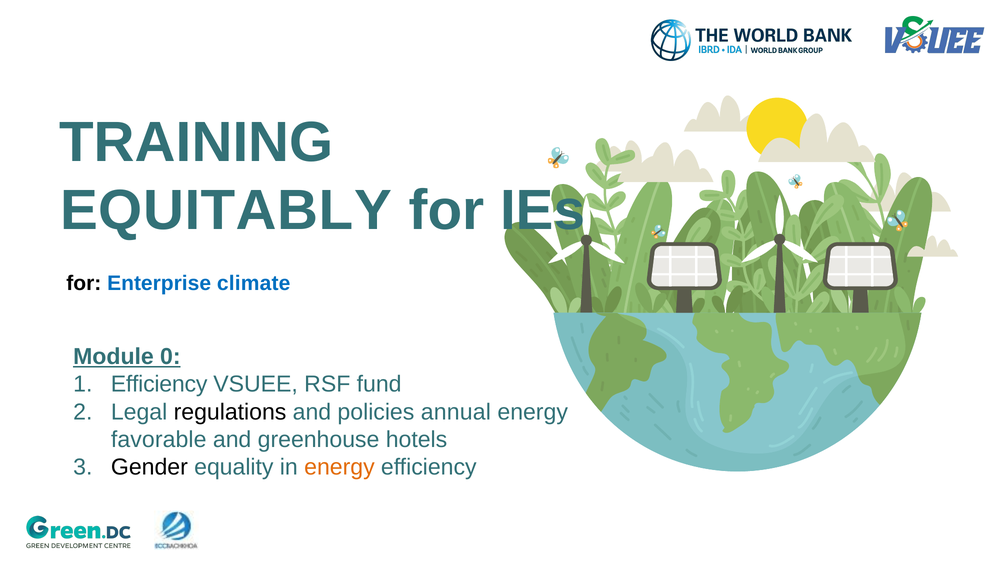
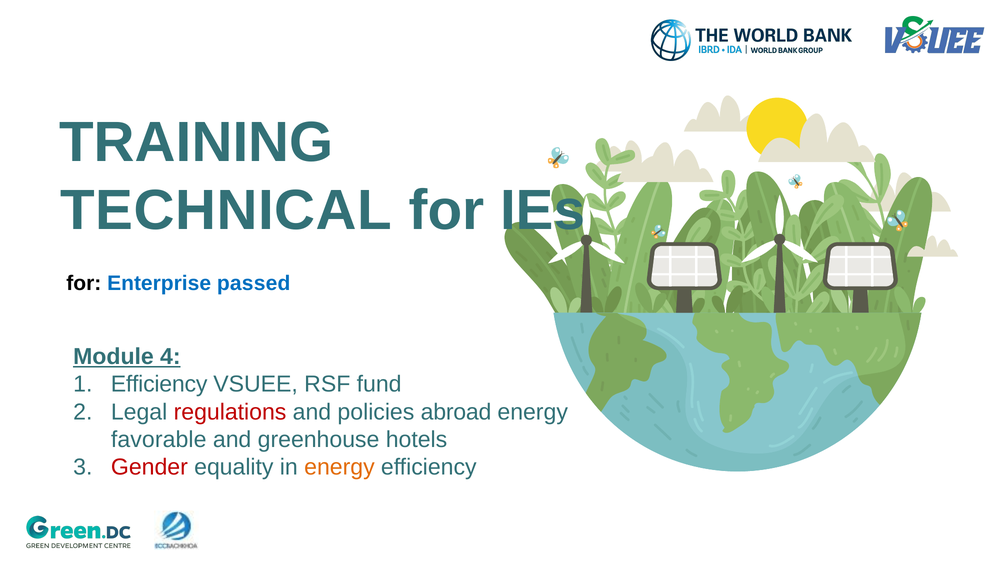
EQUITABLY: EQUITABLY -> TECHNICAL (226, 211)
climate: climate -> passed (254, 283)
0: 0 -> 4 (170, 357)
regulations colour: black -> red (230, 412)
annual: annual -> abroad (456, 412)
Gender colour: black -> red (149, 467)
